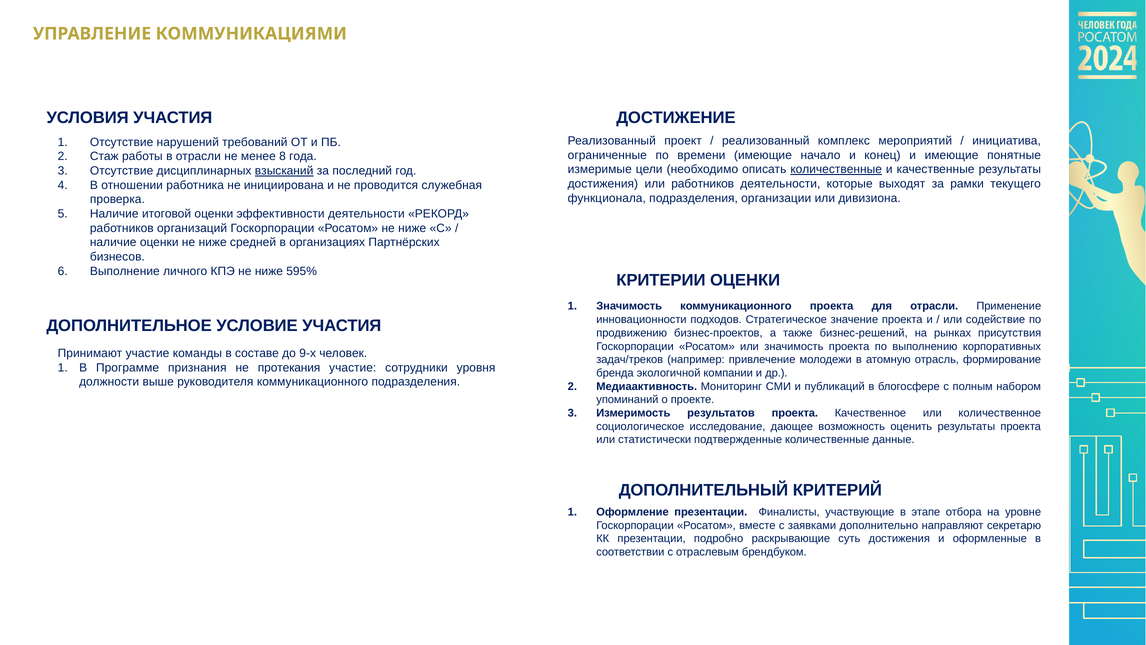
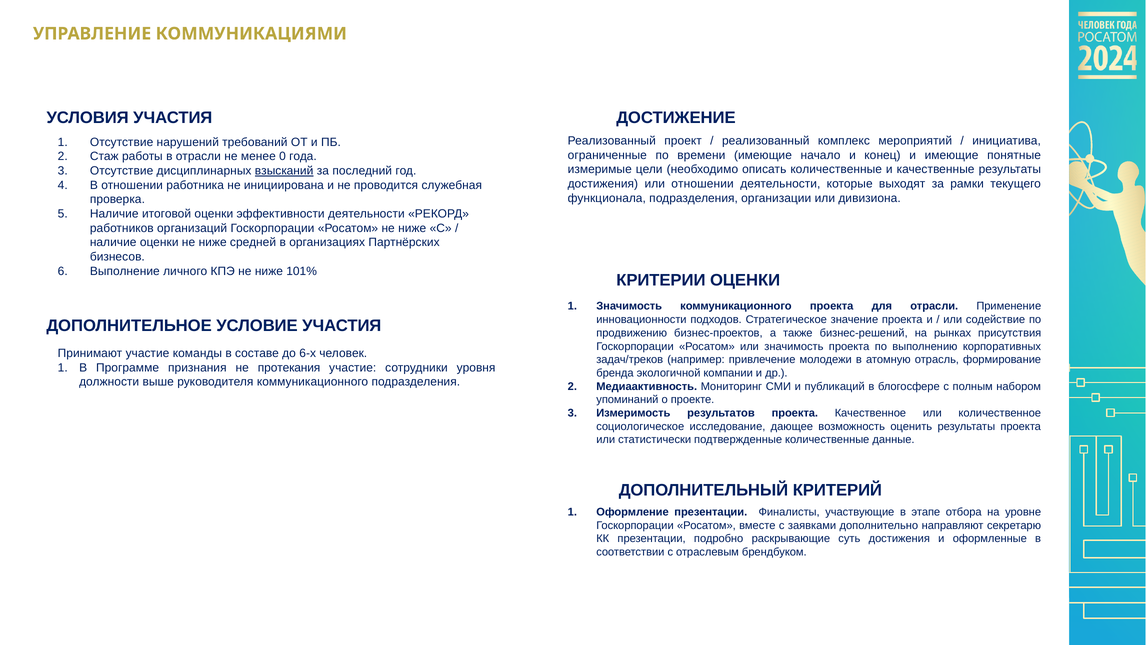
8: 8 -> 0 (283, 156)
количественные underline: present -> none (836, 169)
или работников: работников -> отношении (703, 184)
595%: 595% -> 101% (302, 271)
9-х: 9-х -> 6-х (308, 353)
